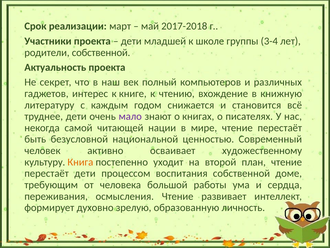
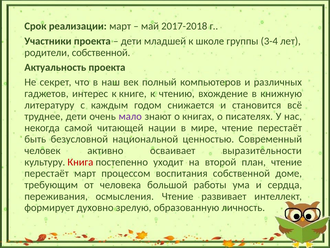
художественному: художественному -> выразительности (262, 150)
Книга colour: orange -> red (80, 162)
перестаёт дети: дети -> март (85, 173)
